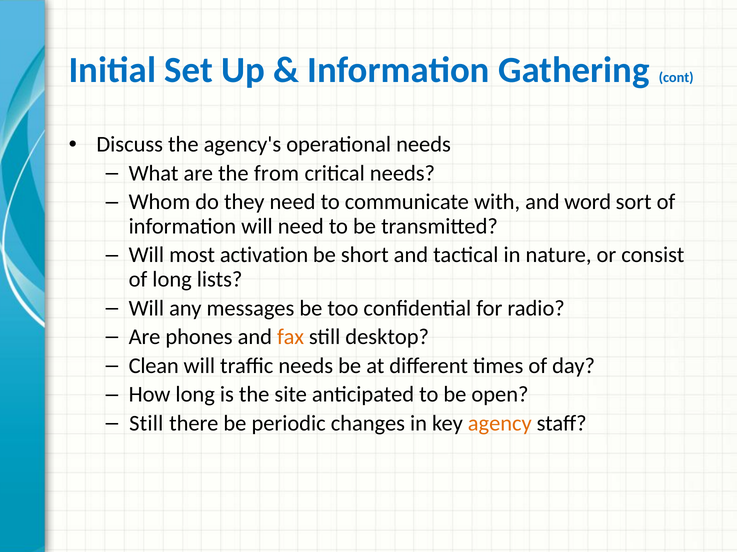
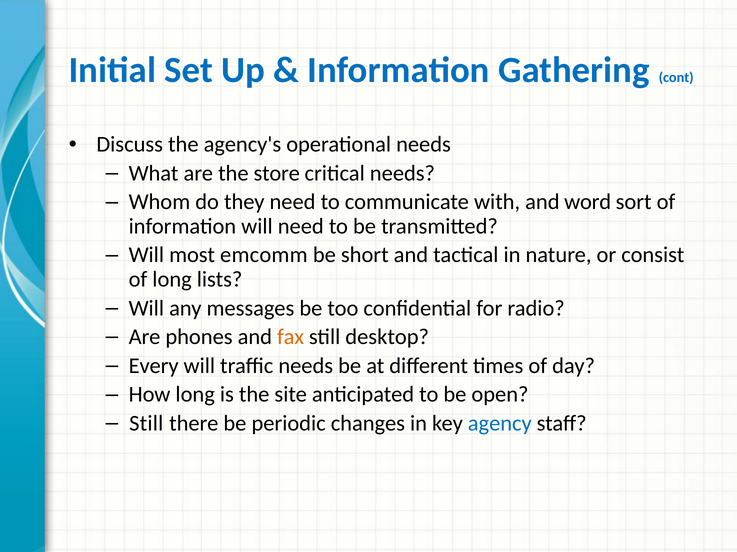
from: from -> store (277, 173)
activation: activation -> emcomm (264, 255)
Clean: Clean -> Every (154, 366)
agency colour: orange -> blue (500, 424)
